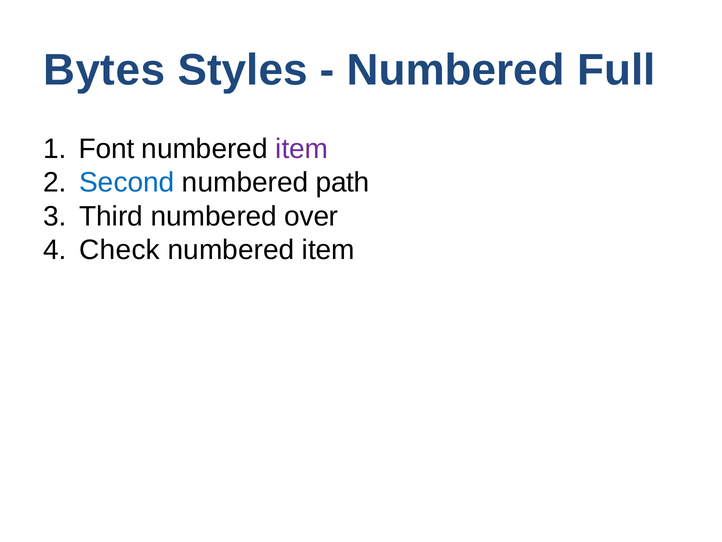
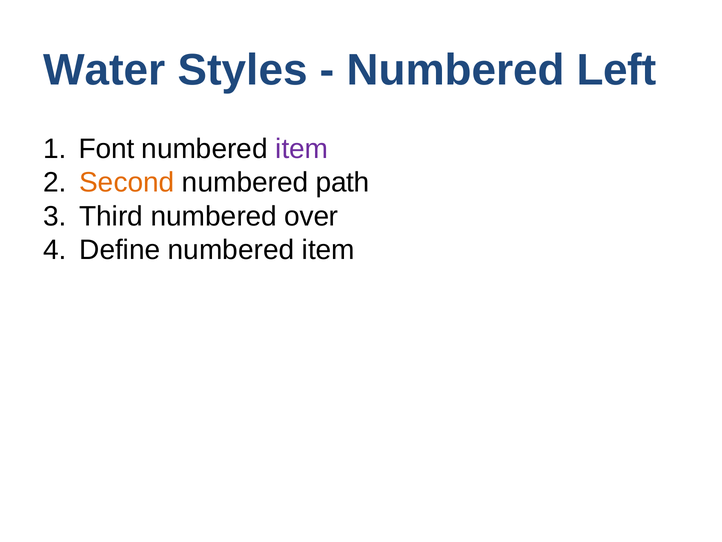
Bytes: Bytes -> Water (104, 70)
Full: Full -> Left (617, 70)
Second colour: blue -> orange (127, 182)
Check: Check -> Define (120, 250)
